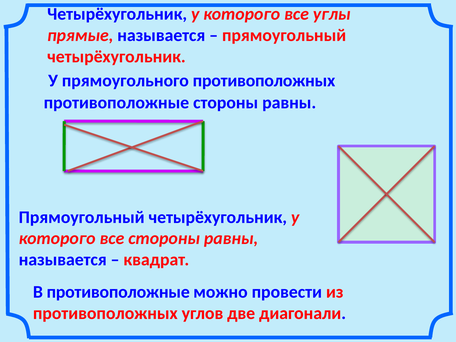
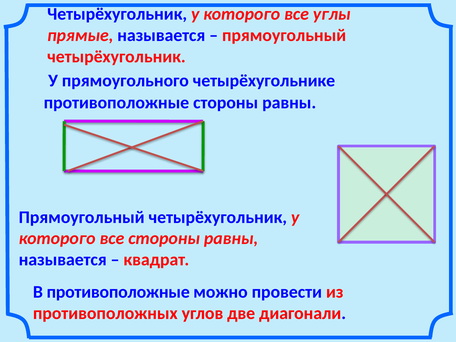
прямоугольного противоположных: противоположных -> четырёхугольнике (264, 81)
